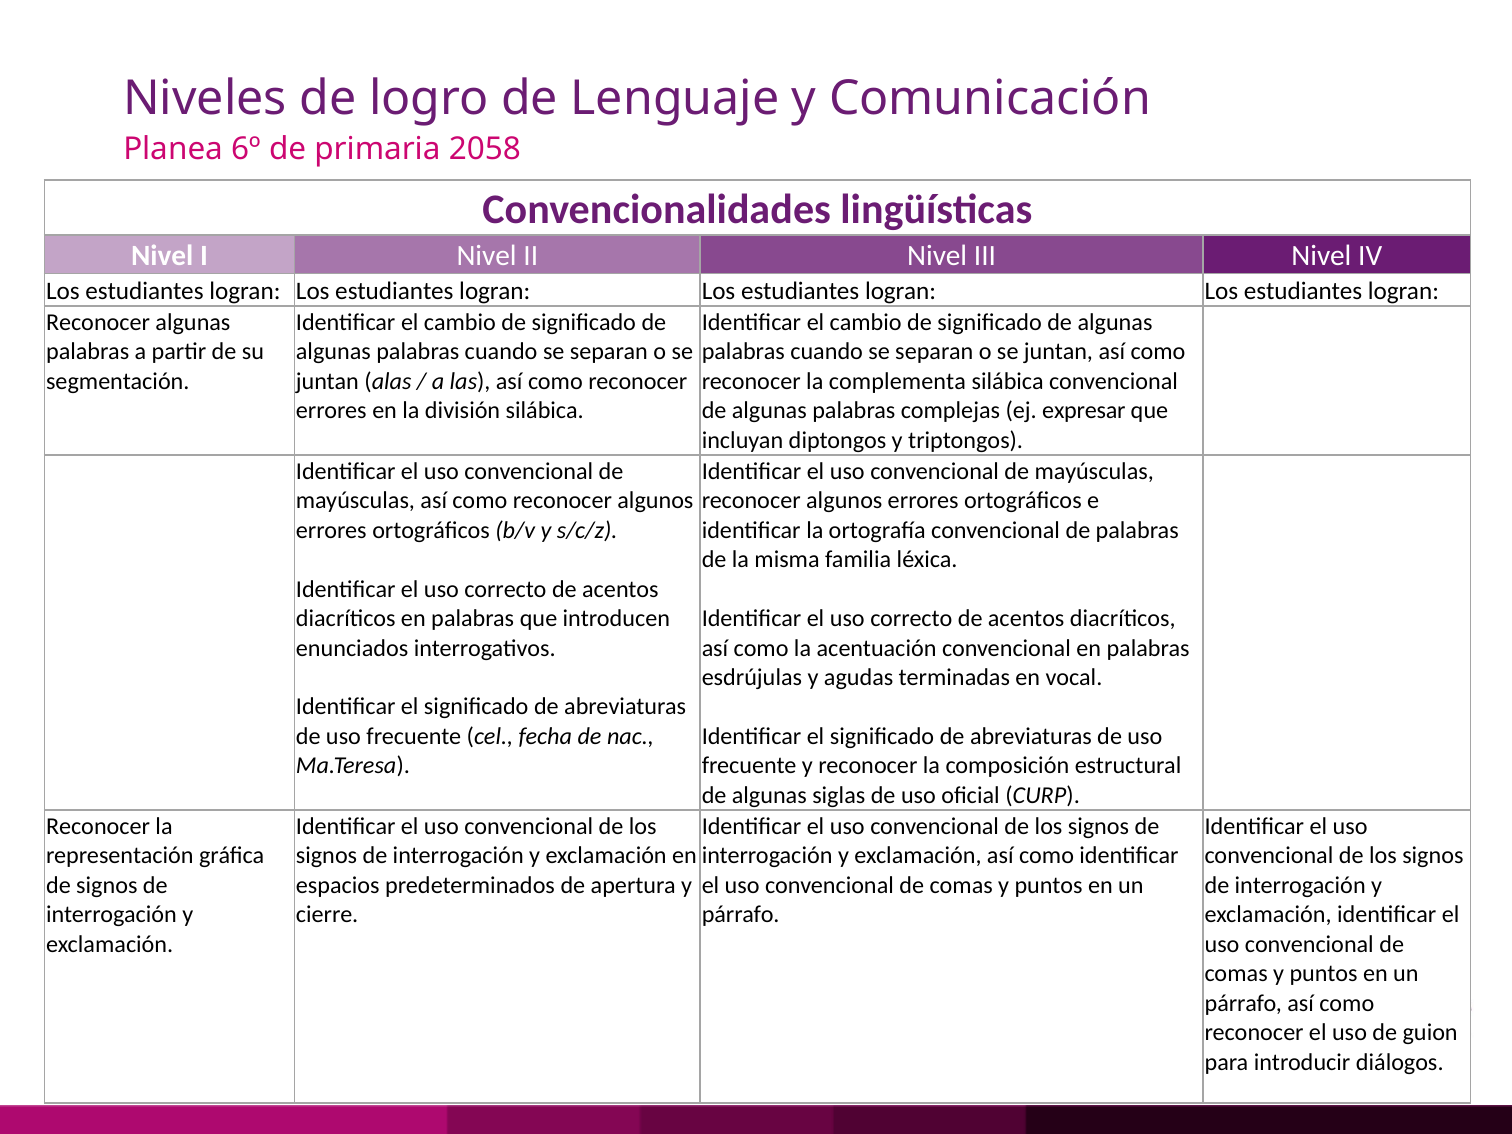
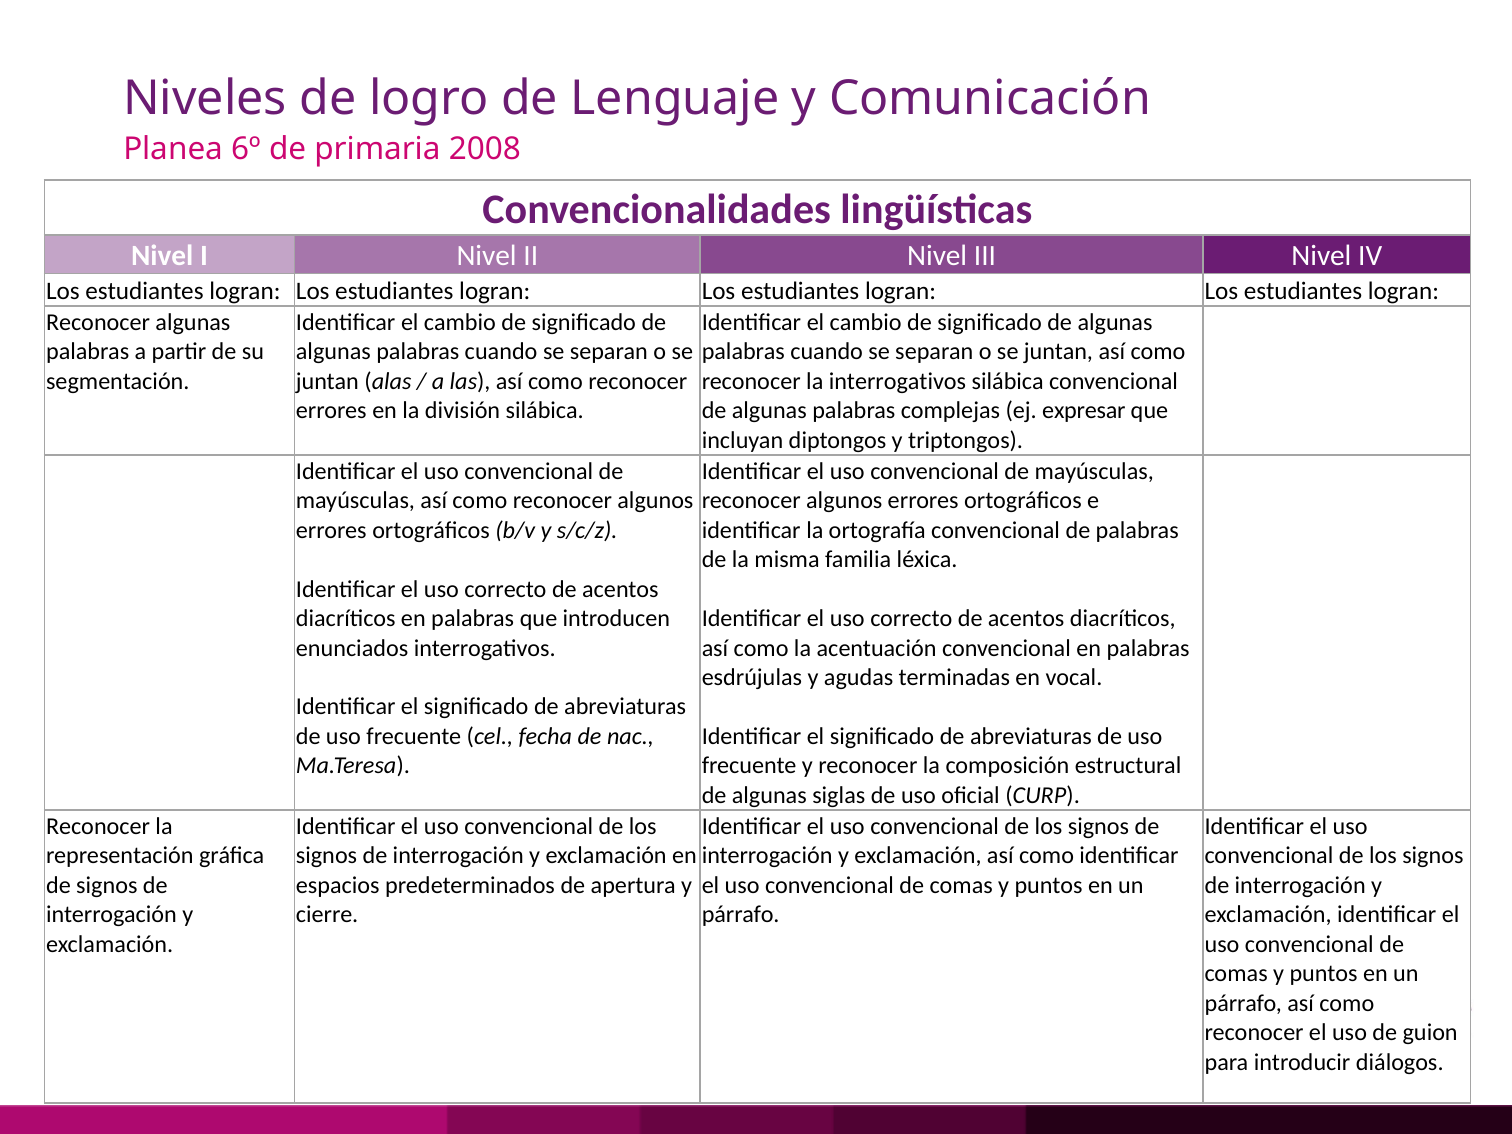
2058: 2058 -> 2008 (485, 149)
la complementa: complementa -> interrogativos (897, 381)
